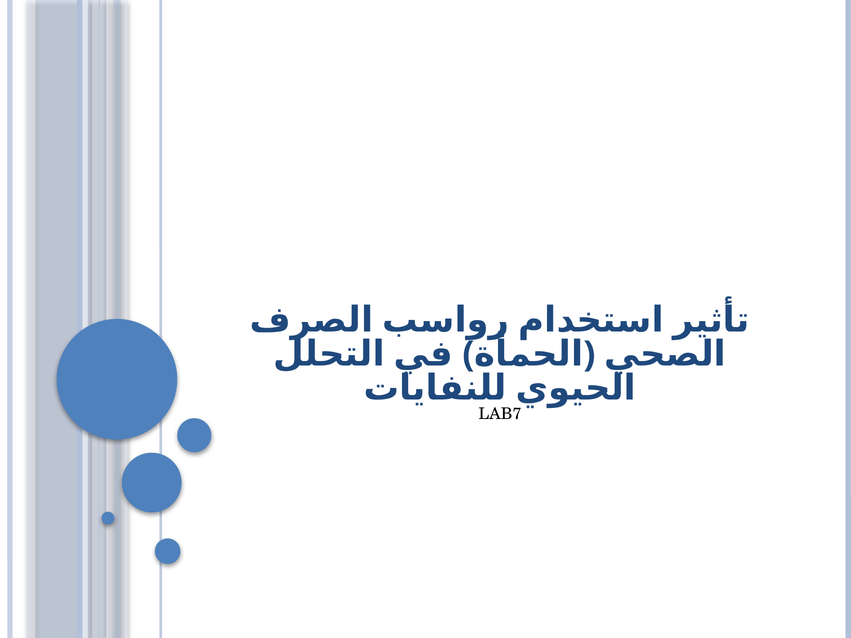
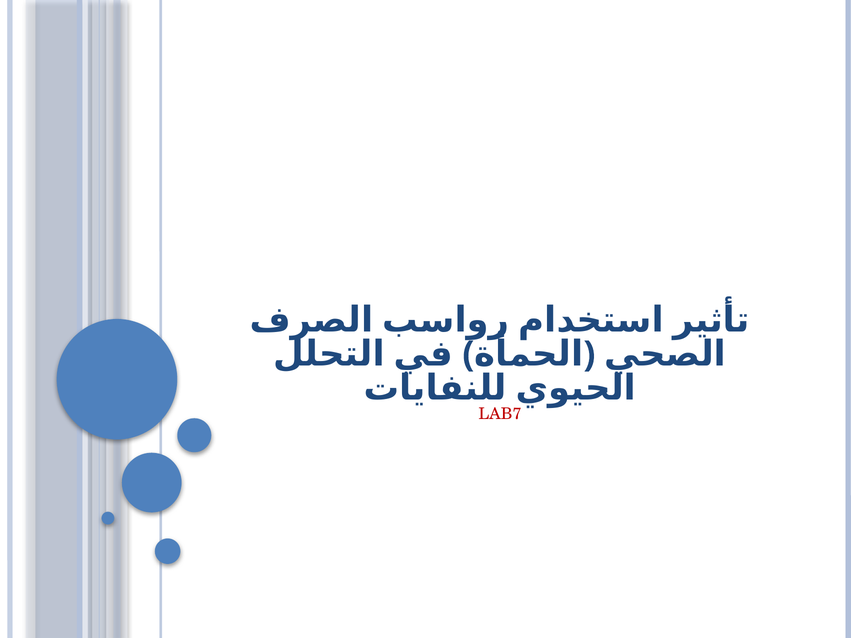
LAB7 colour: black -> red (500, 414)
